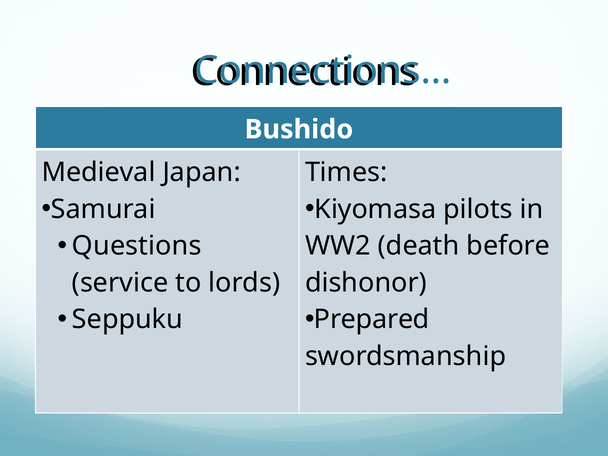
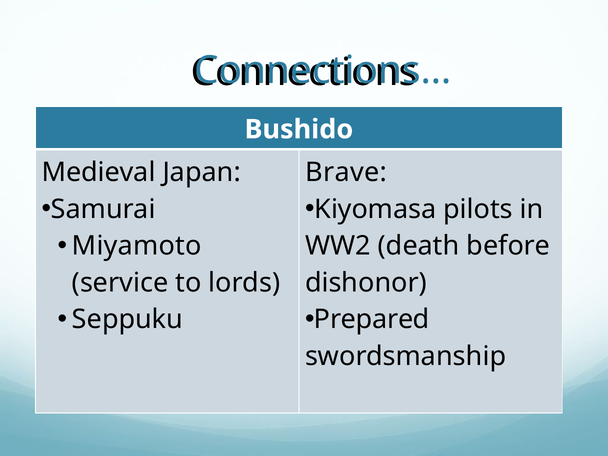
Times: Times -> Brave (346, 172)
Questions: Questions -> Miyamoto (137, 246)
